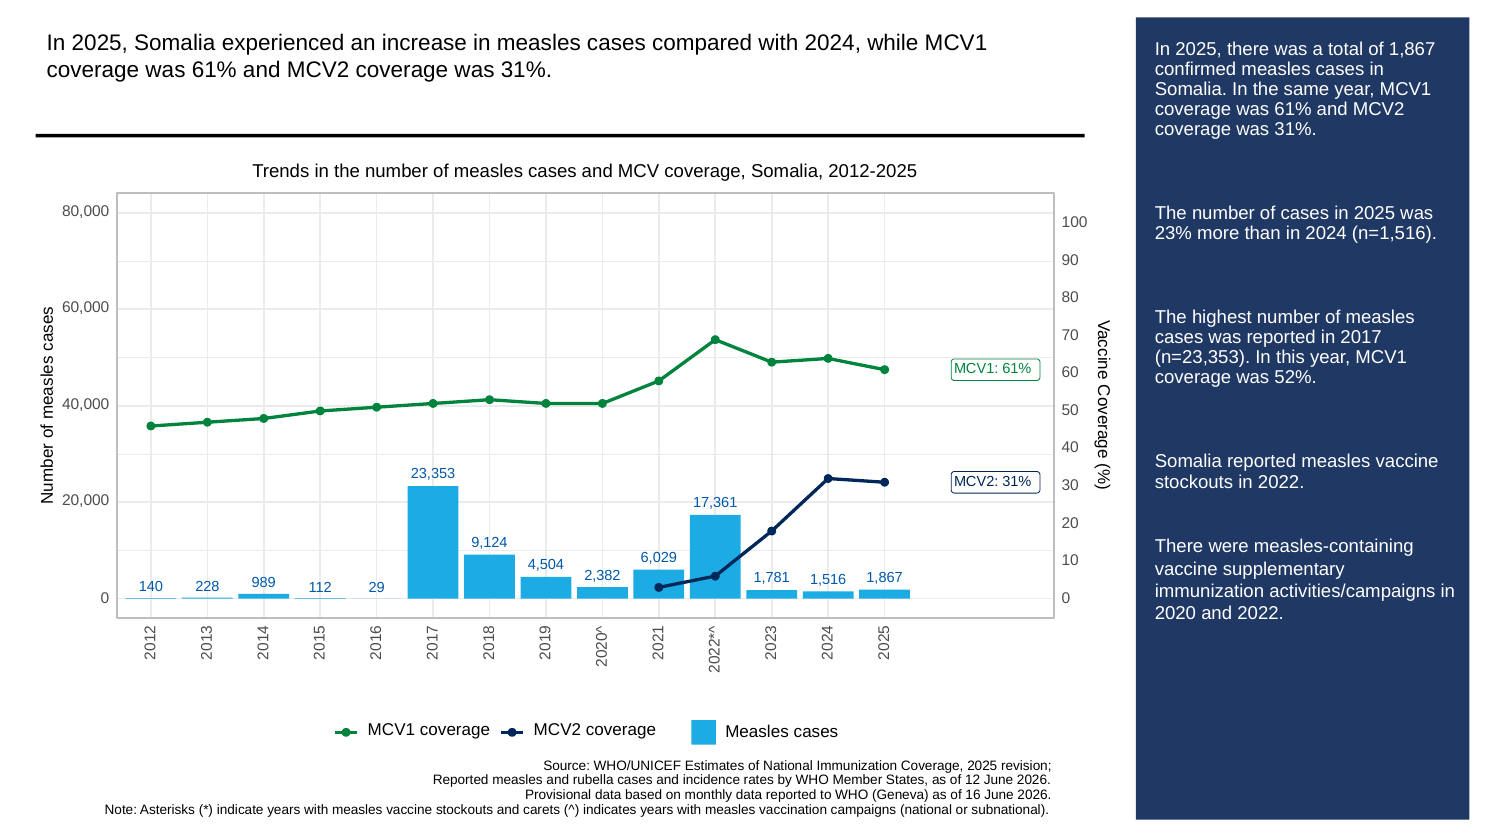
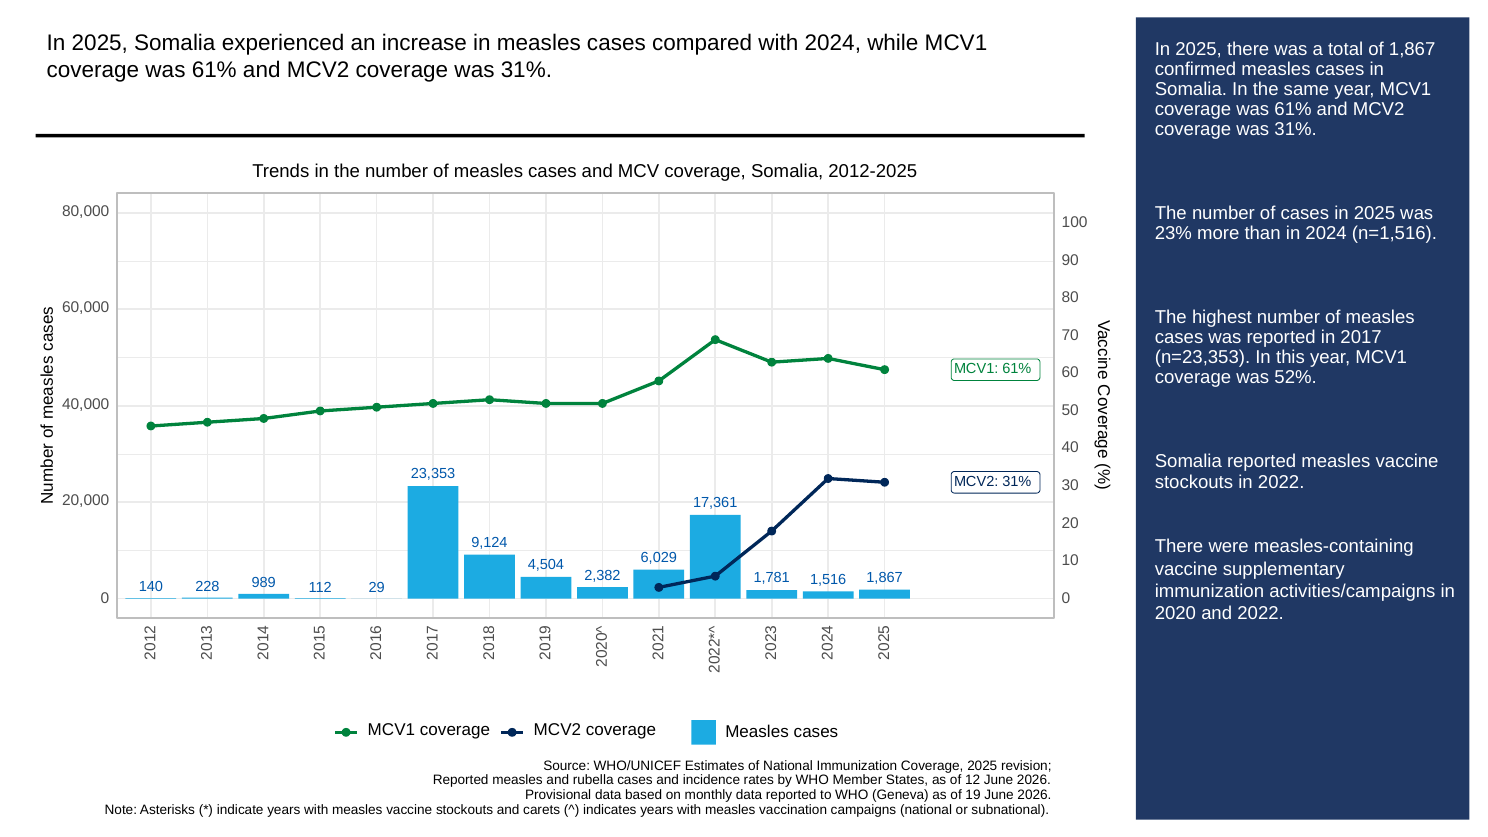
16: 16 -> 19 (973, 795)
